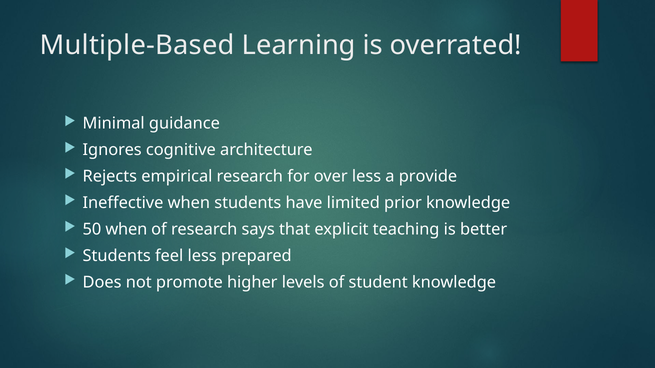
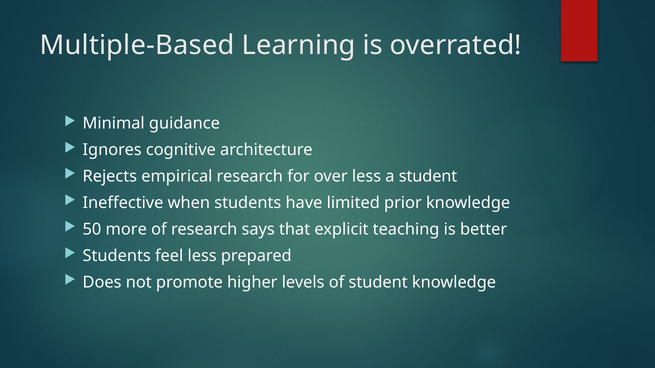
a provide: provide -> student (428, 177)
50 when: when -> more (126, 230)
